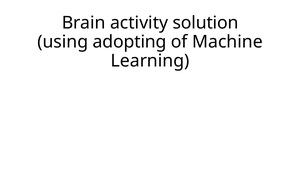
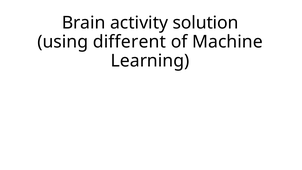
adopting: adopting -> different (129, 42)
